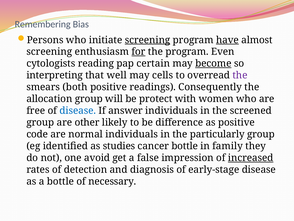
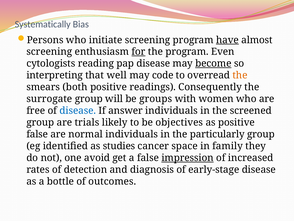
Remembering: Remembering -> Systematically (43, 24)
screening underline: present -> none (148, 40)
pap certain: certain -> disease (153, 63)
cells: cells -> code (163, 75)
the colour: purple -> orange (240, 75)
allocation: allocation -> surrogate (49, 99)
protect: protect -> groups (156, 99)
other: other -> trials (87, 122)
difference: difference -> objectives (179, 122)
code: code -> false (37, 134)
cancer bottle: bottle -> space (185, 146)
impression underline: none -> present (188, 157)
increased underline: present -> none (251, 157)
necessary: necessary -> outcomes (112, 181)
